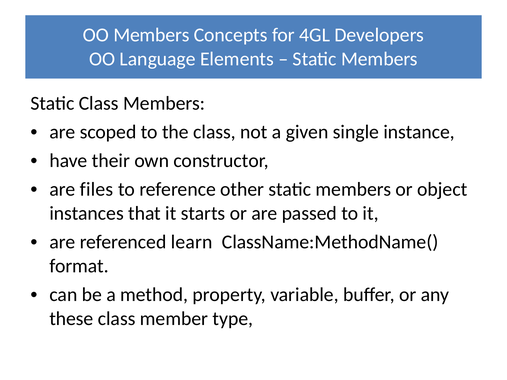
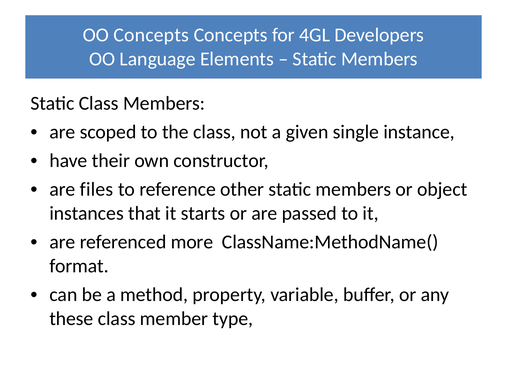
OO Members: Members -> Concepts (151, 35)
learn: learn -> more (192, 242)
